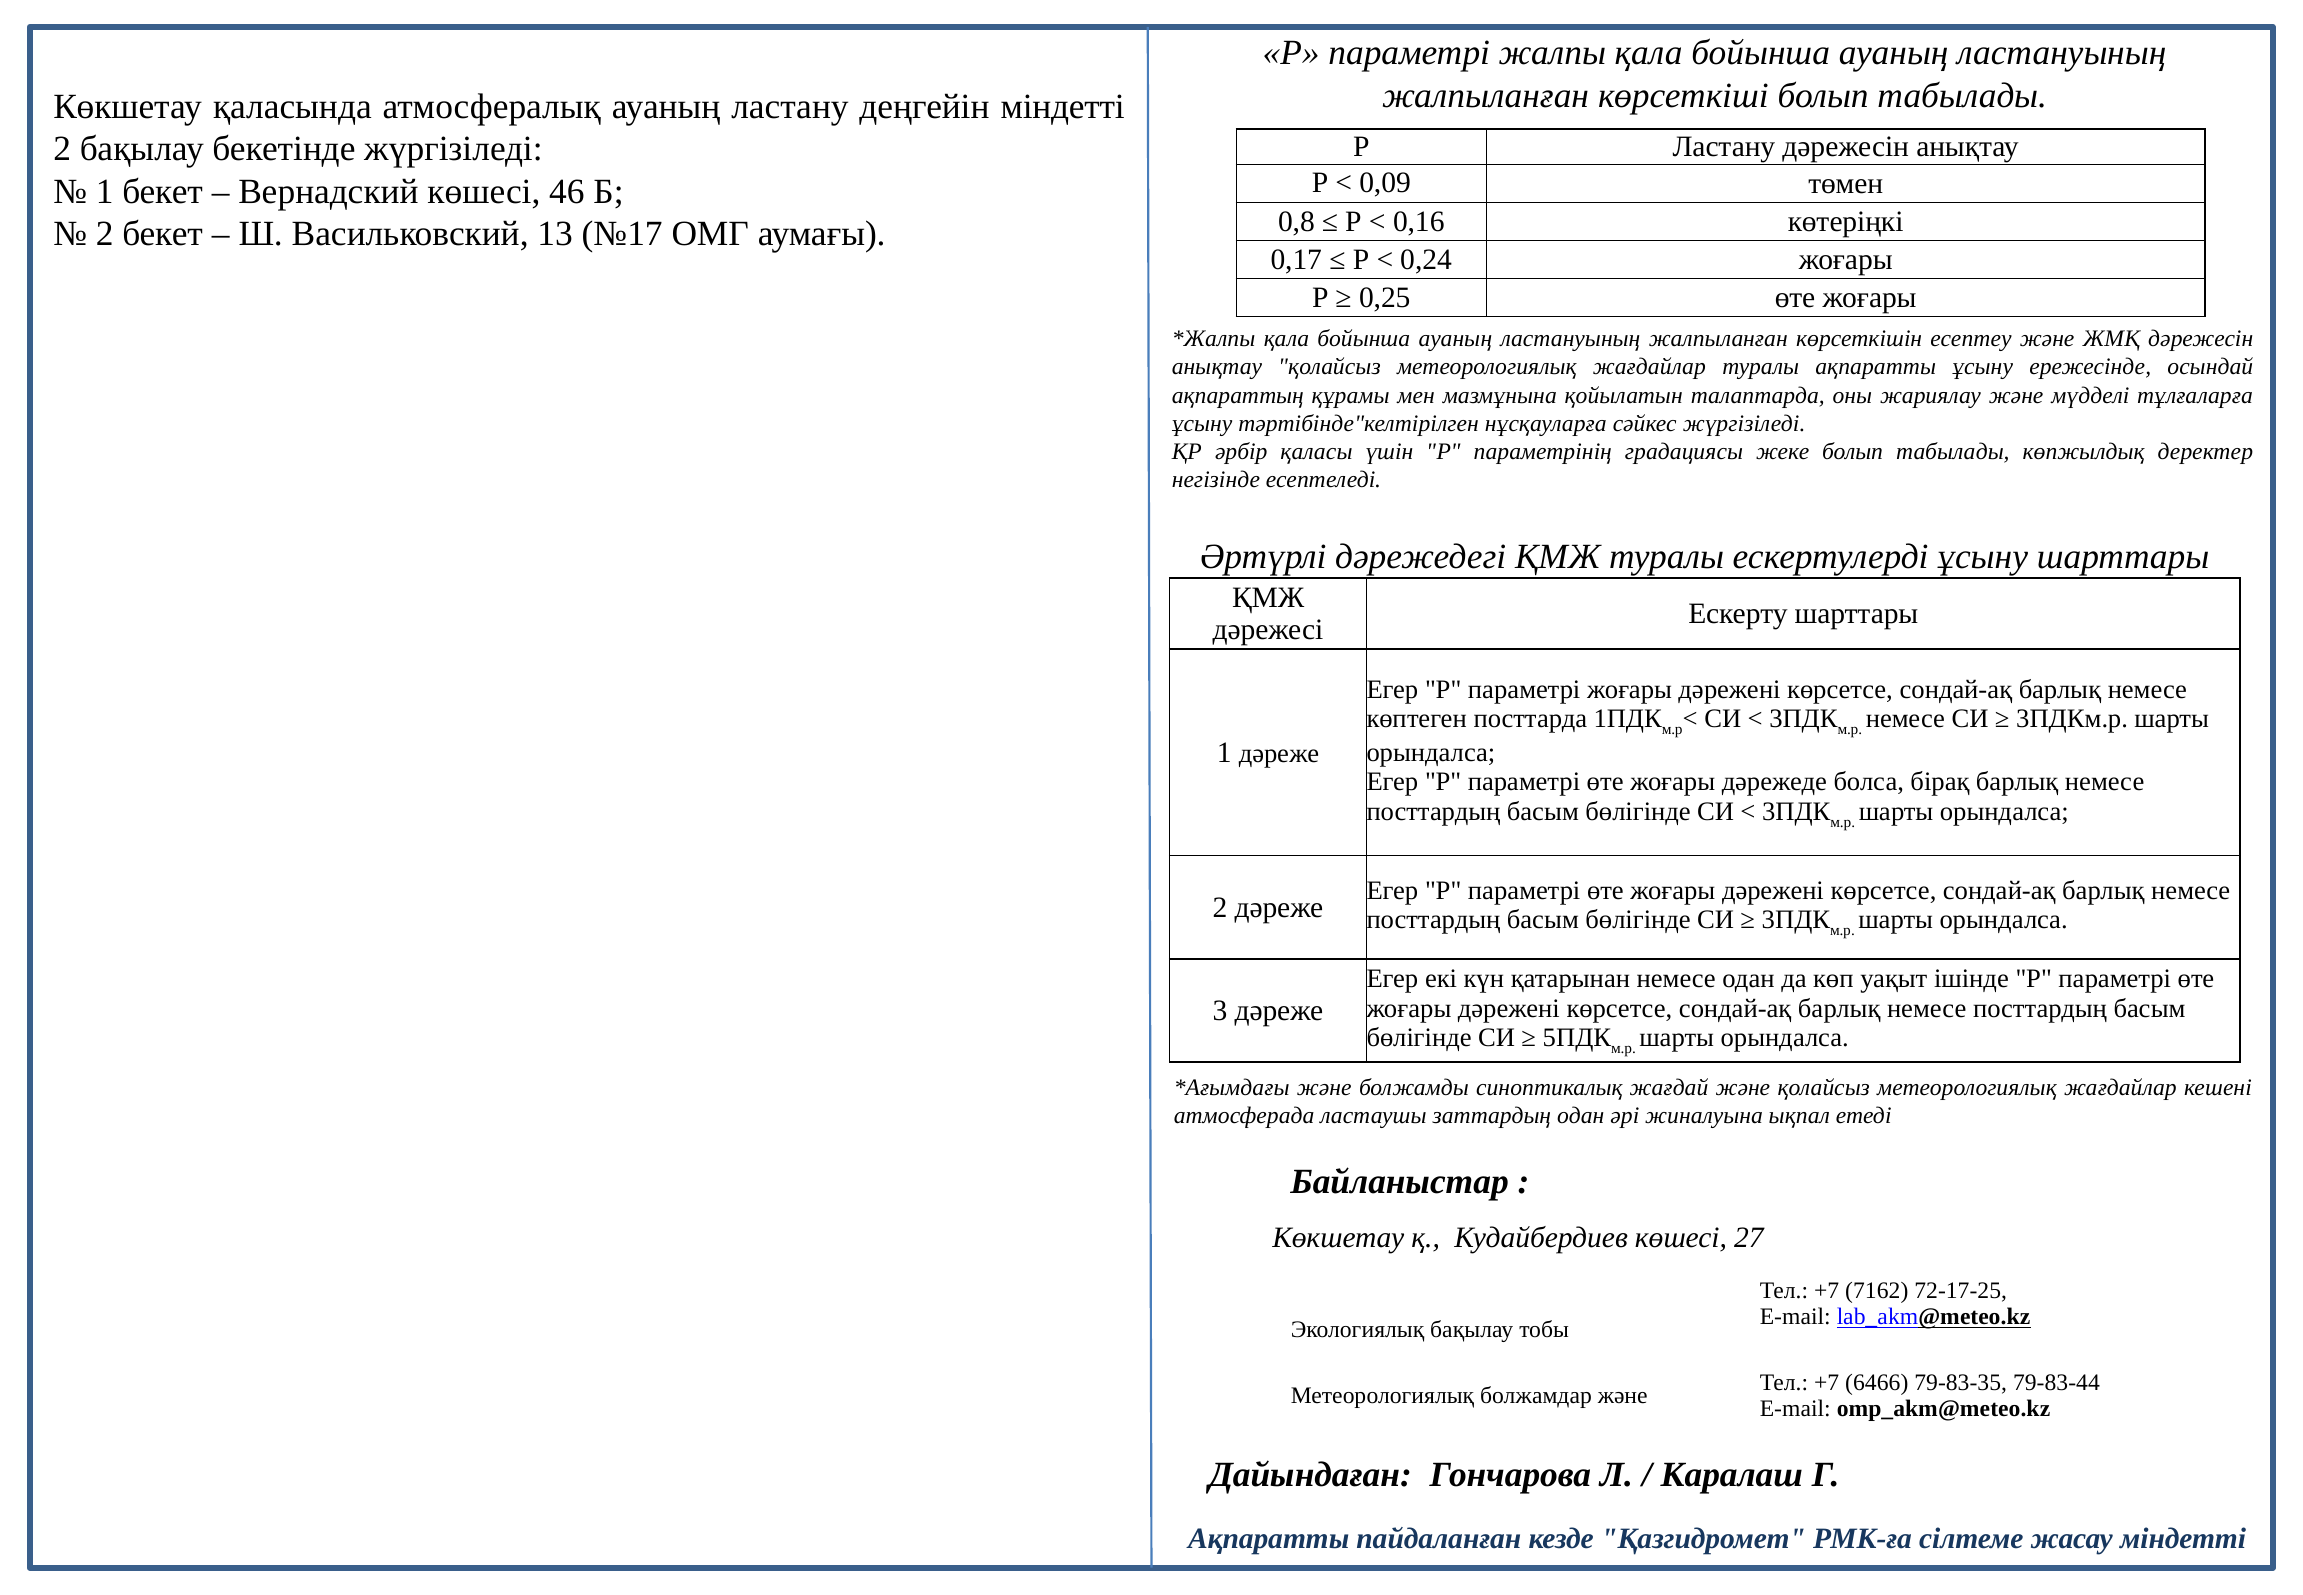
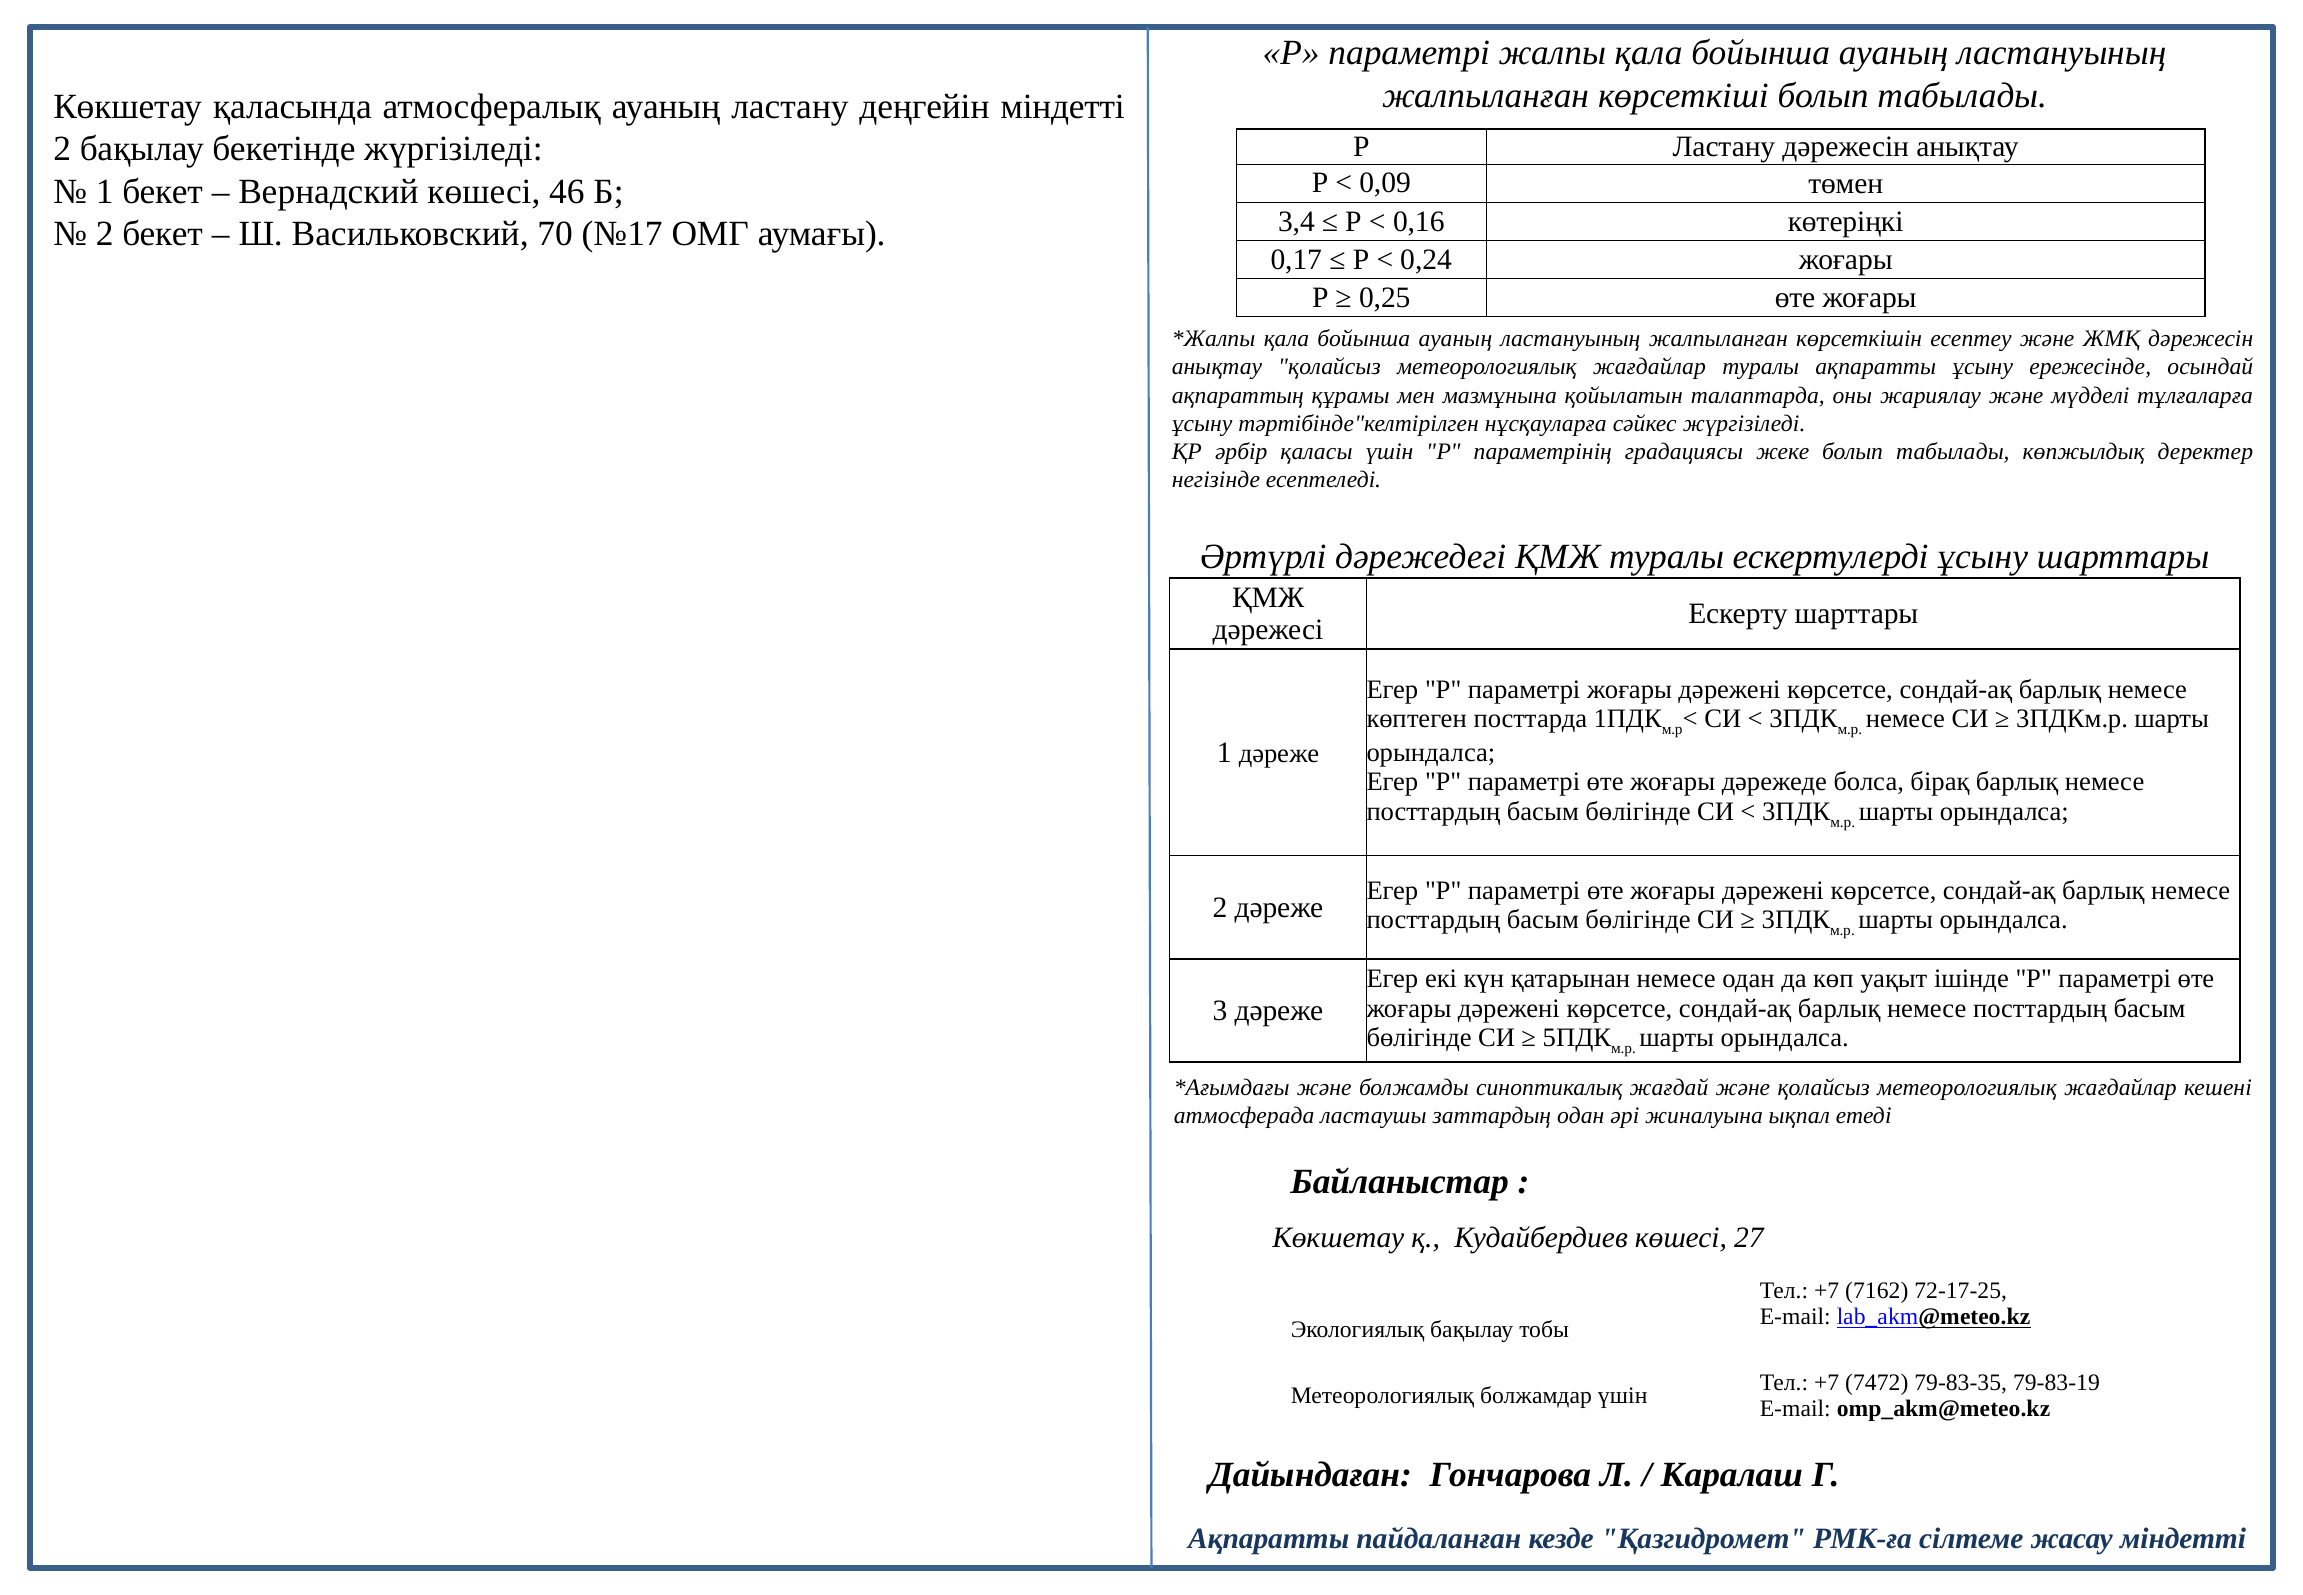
0,8: 0,8 -> 3,4 (1296, 221)
13: 13 -> 70 (555, 234)
6466: 6466 -> 7472 (1877, 1382)
79-83-44: 79-83-44 -> 79-83-19 (2056, 1382)
болжамдар және: және -> үшін (1623, 1395)
